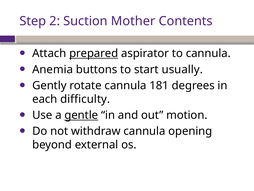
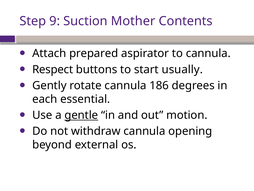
2: 2 -> 9 (55, 21)
prepared underline: present -> none (94, 53)
Anemia: Anemia -> Respect (53, 69)
181: 181 -> 186 (159, 85)
difficulty: difficulty -> essential (85, 99)
